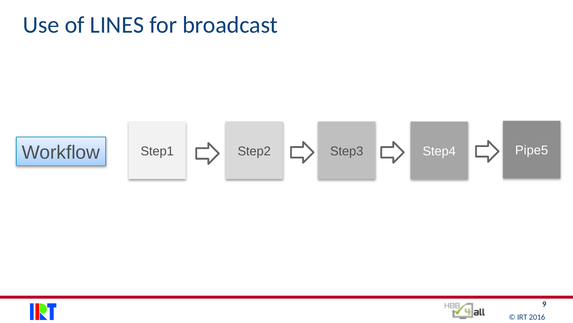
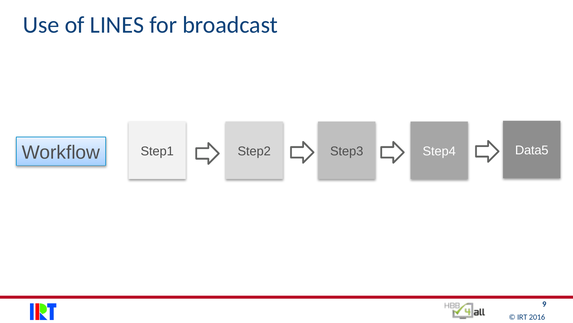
Pipe5: Pipe5 -> Data5 (532, 150)
